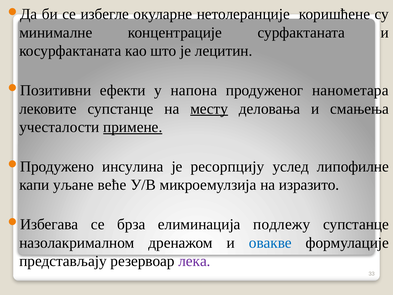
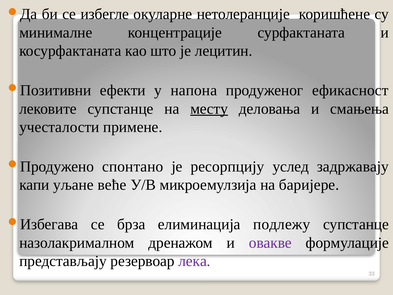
нанометара: нанометара -> ефикасност (350, 90)
примене underline: present -> none (133, 127)
инсулина: инсулина -> спонтано (133, 166)
липофилне: липофилне -> задржавају (353, 166)
изразито: изразито -> баријере (309, 185)
овакве colour: blue -> purple (270, 243)
